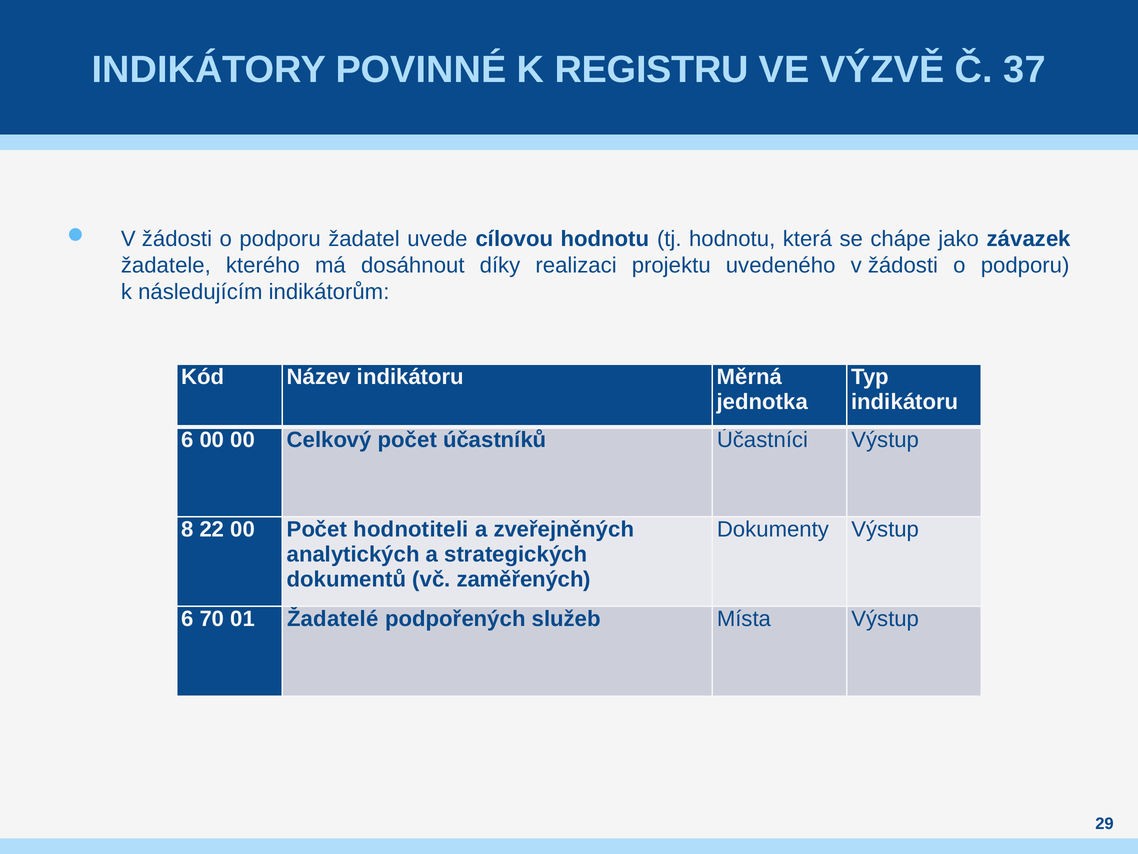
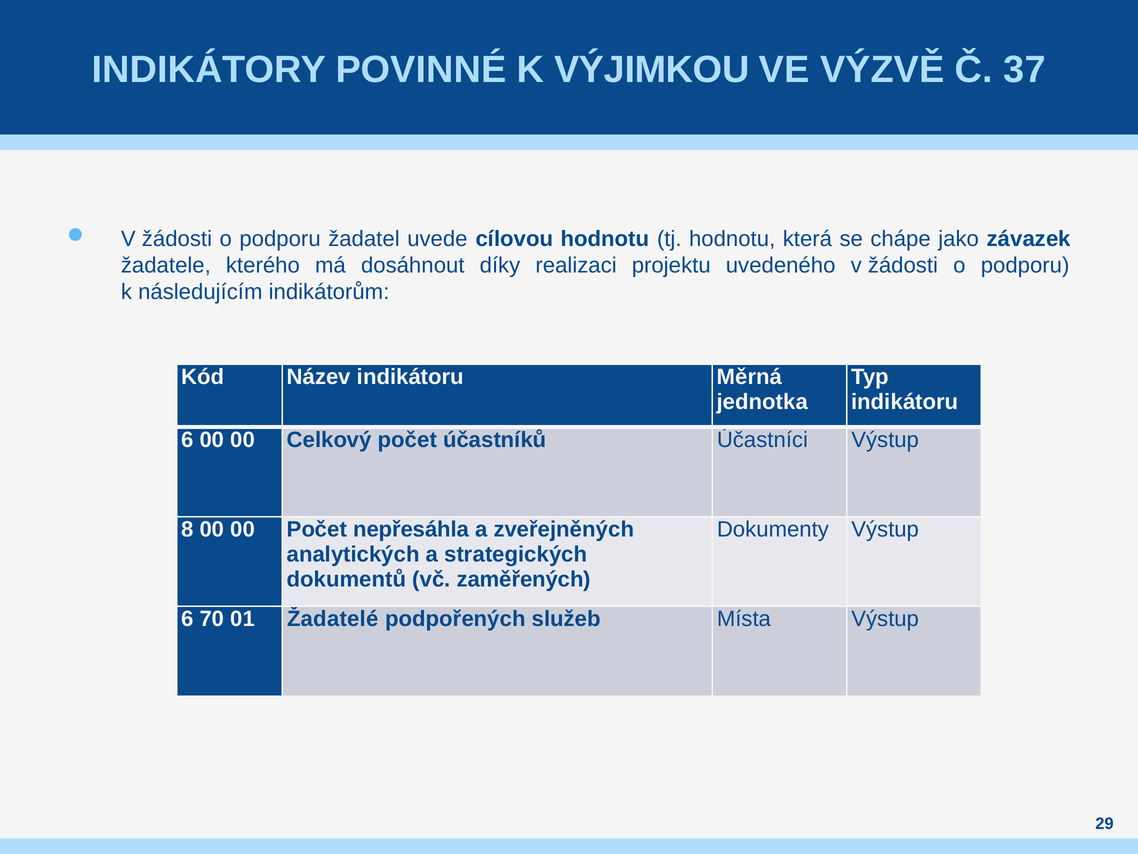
REGISTRU: REGISTRU -> VÝJIMKOU (652, 70)
8 22: 22 -> 00 (212, 529)
hodnotiteli: hodnotiteli -> nepřesáhla (411, 529)
